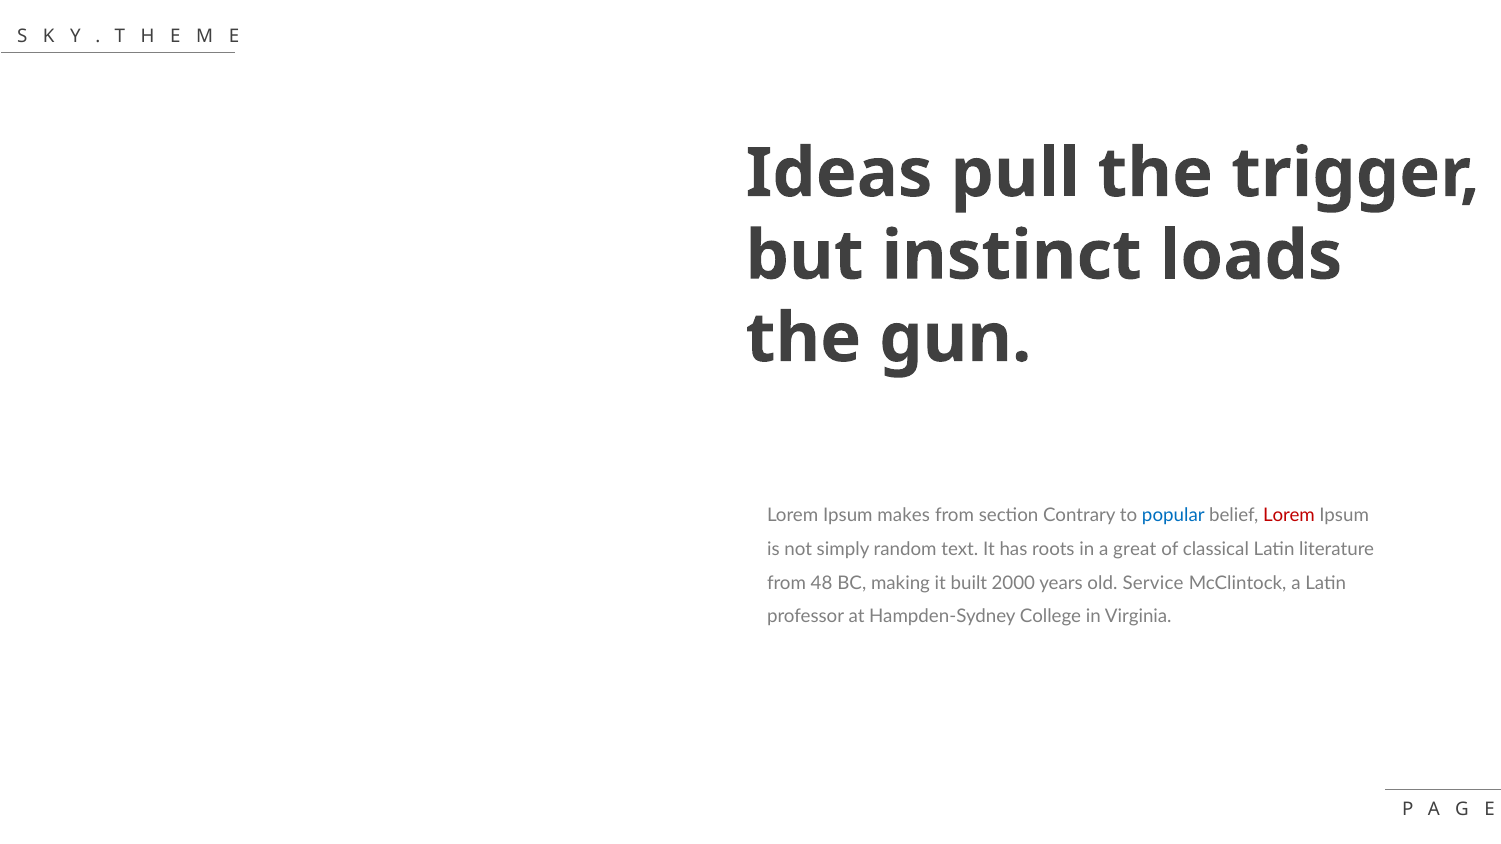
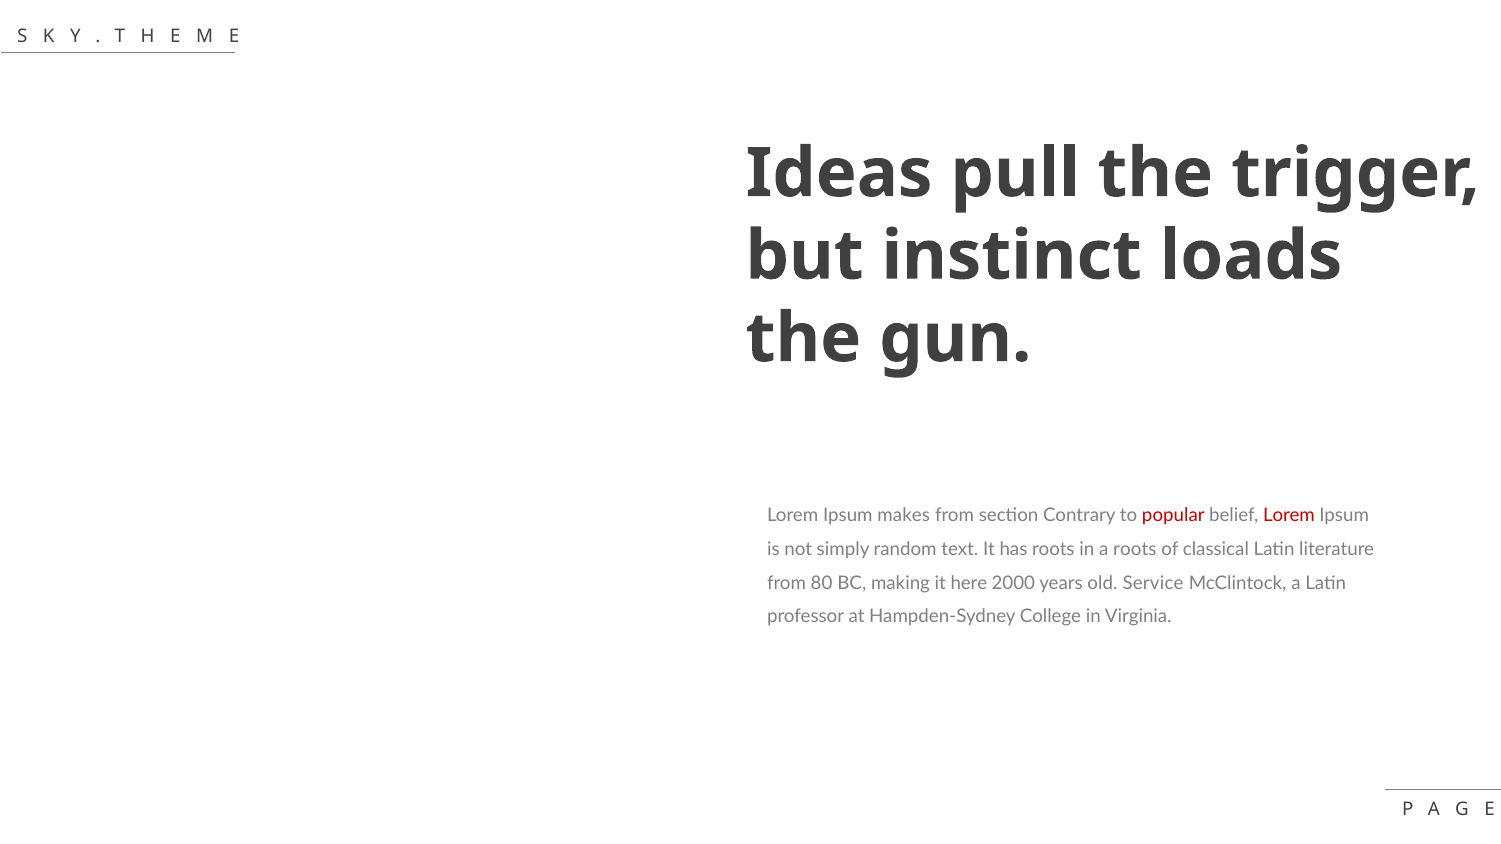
popular colour: blue -> red (1173, 516)
a great: great -> roots (1135, 549)
48: 48 -> 80 (822, 583)
built: built -> here (969, 583)
